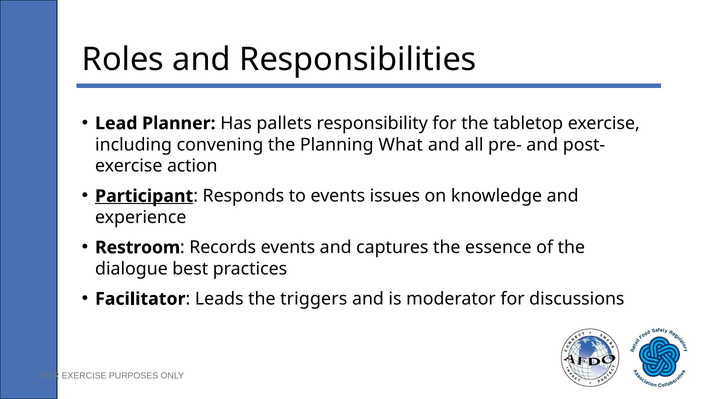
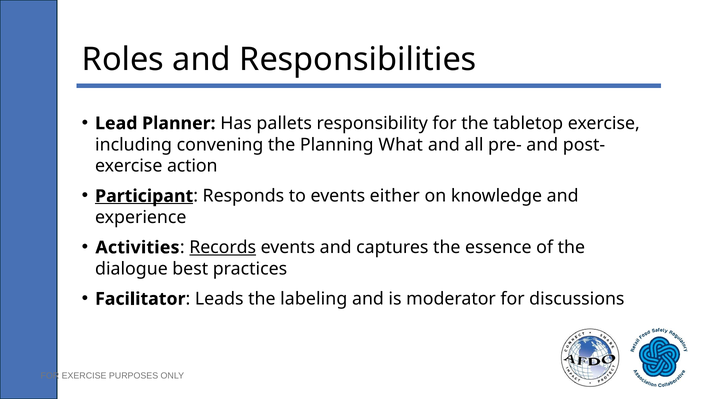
issues: issues -> either (395, 196)
Restroom: Restroom -> Activities (137, 248)
Records underline: none -> present (223, 248)
triggers: triggers -> labeling (314, 299)
